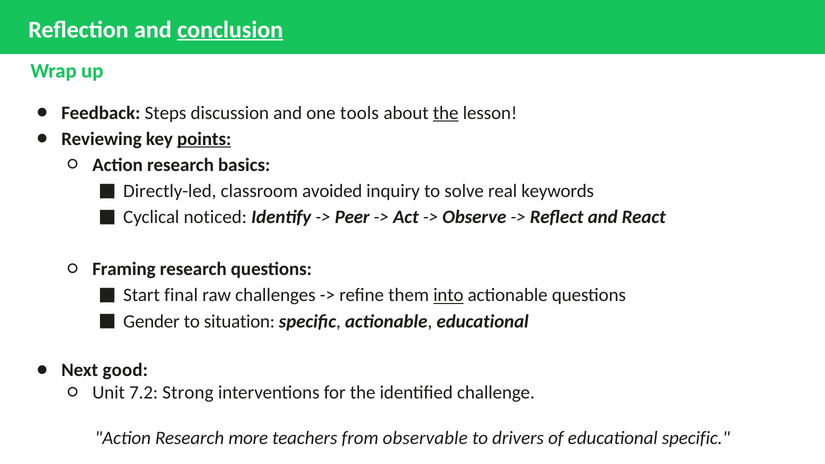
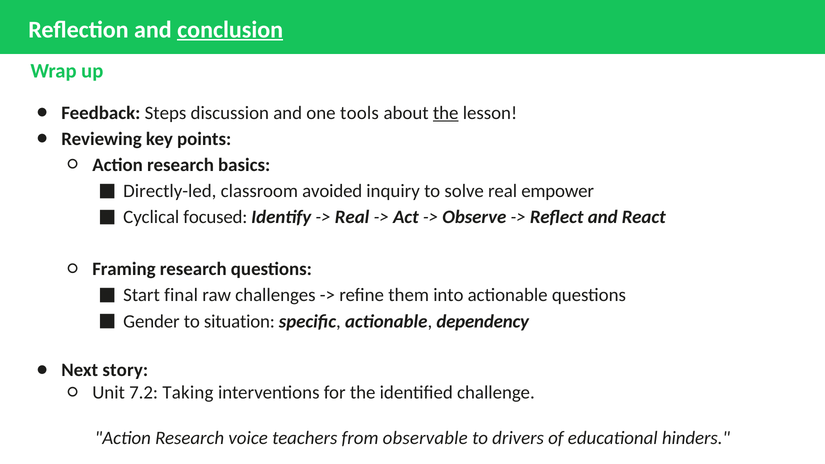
points underline: present -> none (204, 139)
keywords: keywords -> empower (558, 191)
noticed: noticed -> focused (215, 217)
Peer: Peer -> Real (352, 217)
into underline: present -> none (448, 295)
actionable educational: educational -> dependency (483, 321)
good: good -> story (125, 370)
Strong: Strong -> Taking (188, 393)
more: more -> voice (248, 438)
educational specific: specific -> hinders (696, 438)
